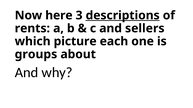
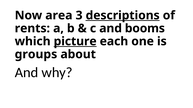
here: here -> area (59, 15)
sellers: sellers -> booms (145, 28)
picture underline: none -> present (75, 42)
